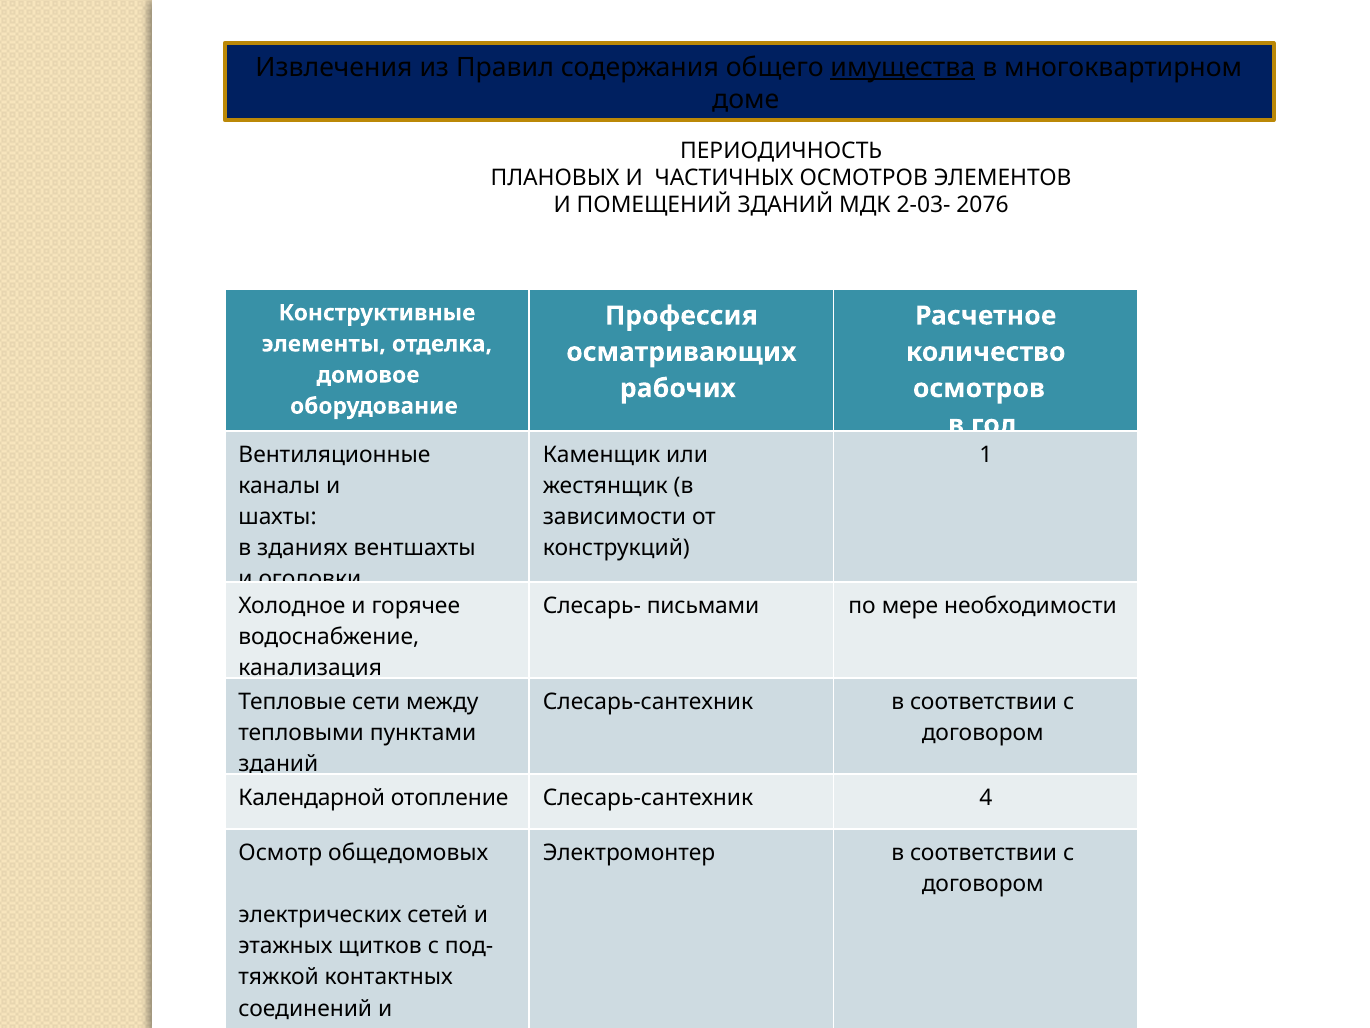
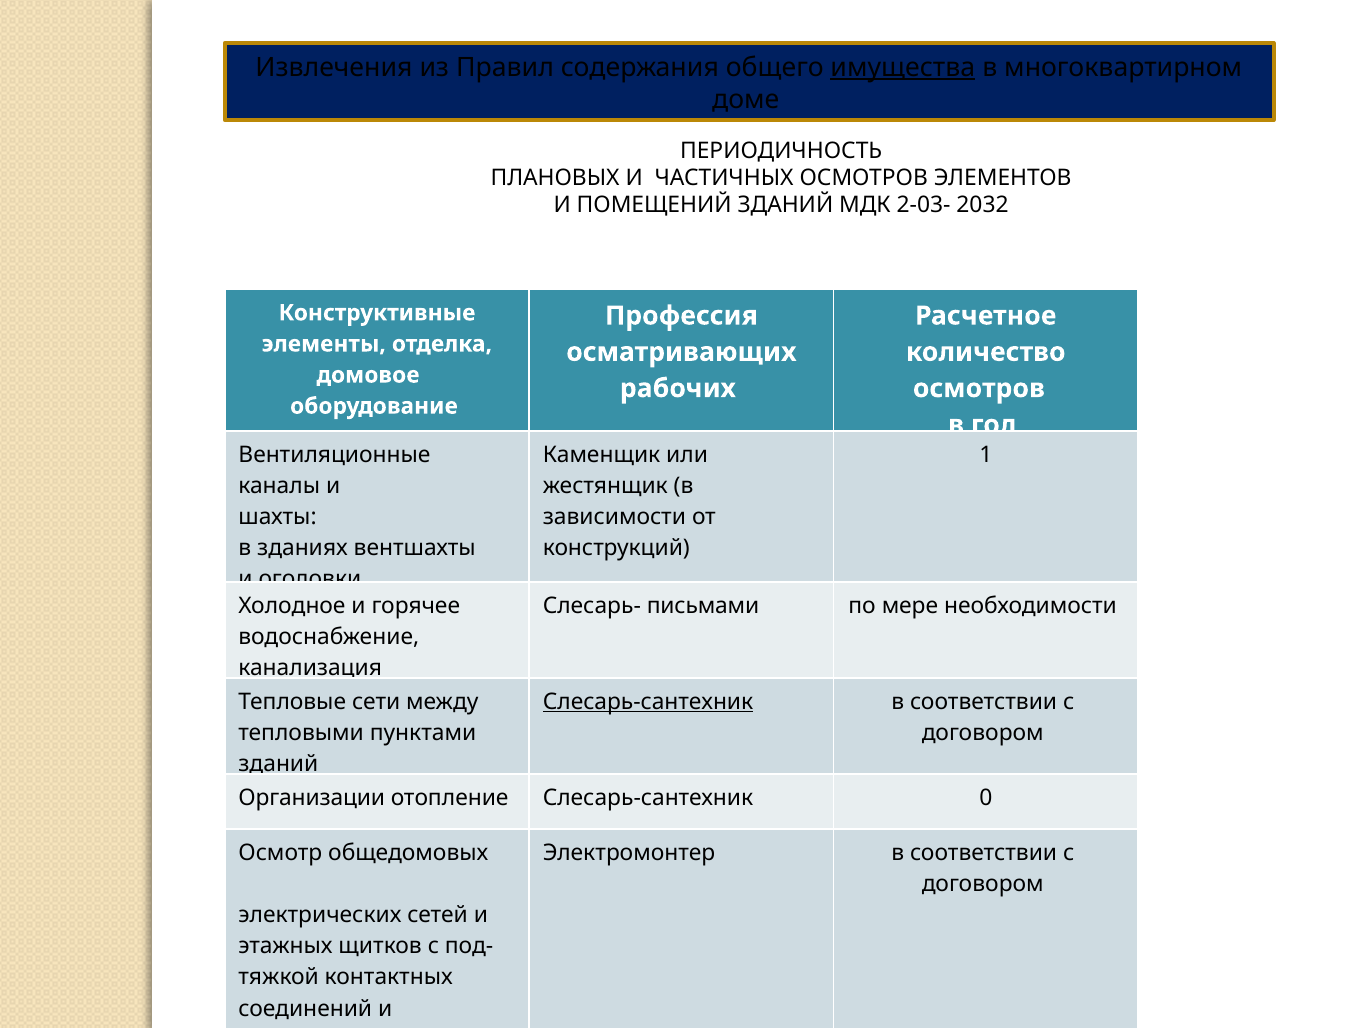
2076: 2076 -> 2032 (983, 205)
Слесарь-сантехник underline: none -> present (648, 701)
Календарной: Календарной -> Организации (312, 797)
4: 4 -> 0 (986, 797)
